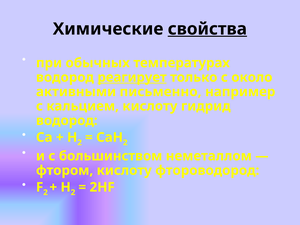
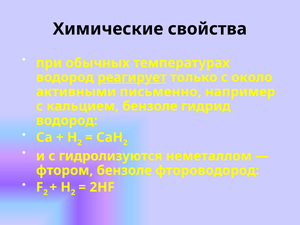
свойства underline: present -> none (207, 29)
кальцием кислоту: кислоту -> бензоле (150, 106)
большинством: большинством -> гидролизуются (111, 156)
фтором кислоту: кислоту -> бензоле (124, 170)
